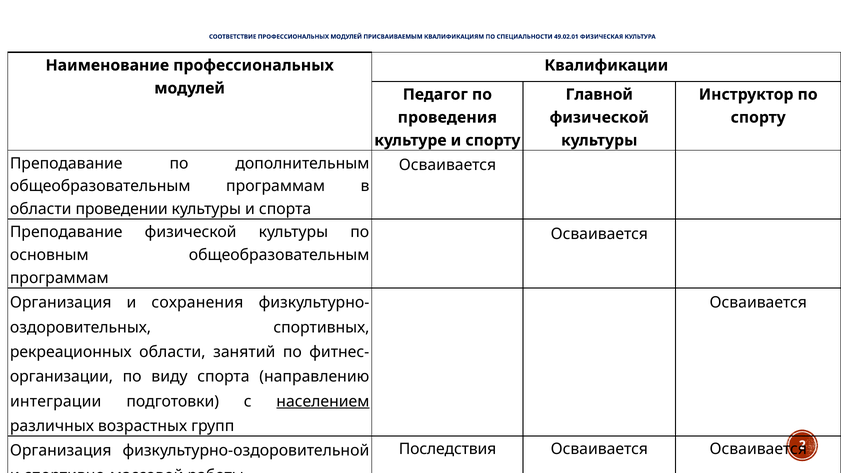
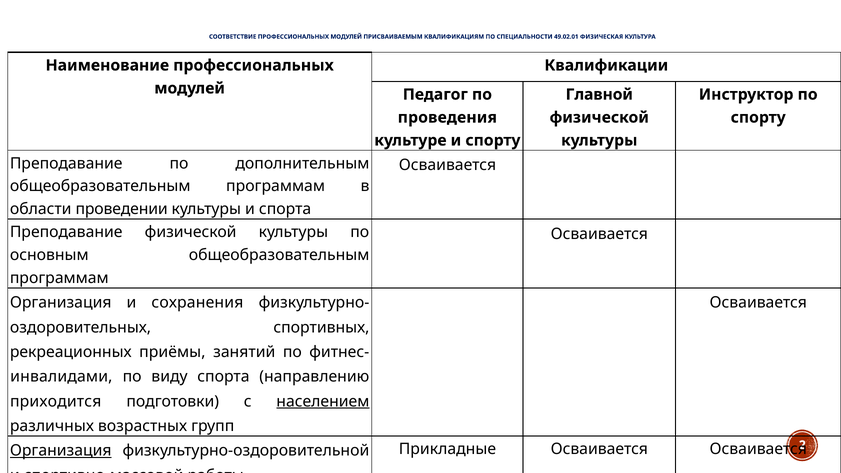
рекреационных области: области -> приёмы (172, 352)
организации: организации -> инвалидами (61, 377)
интеграции: интеграции -> приходится (56, 401)
Последствия: Последствия -> Прикладные (447, 449)
Организация underline: none -> present (61, 451)
